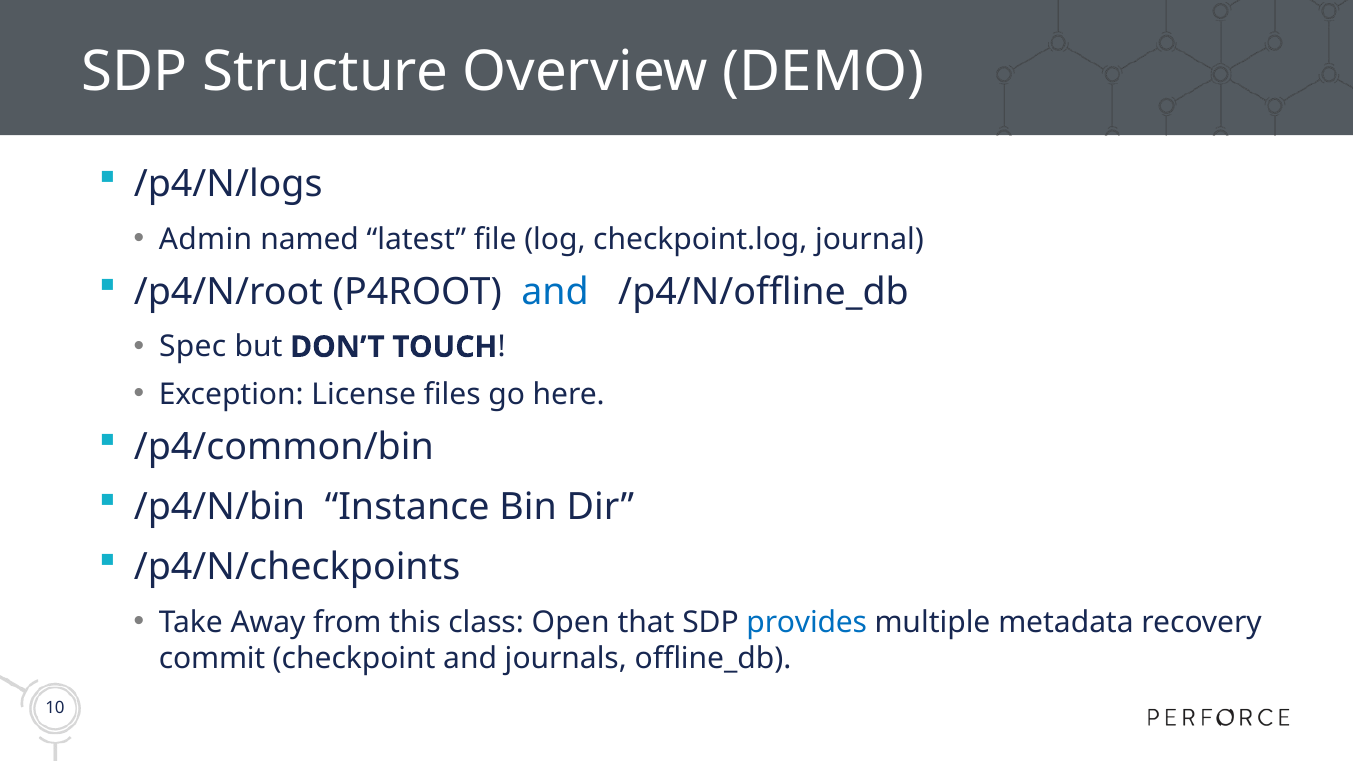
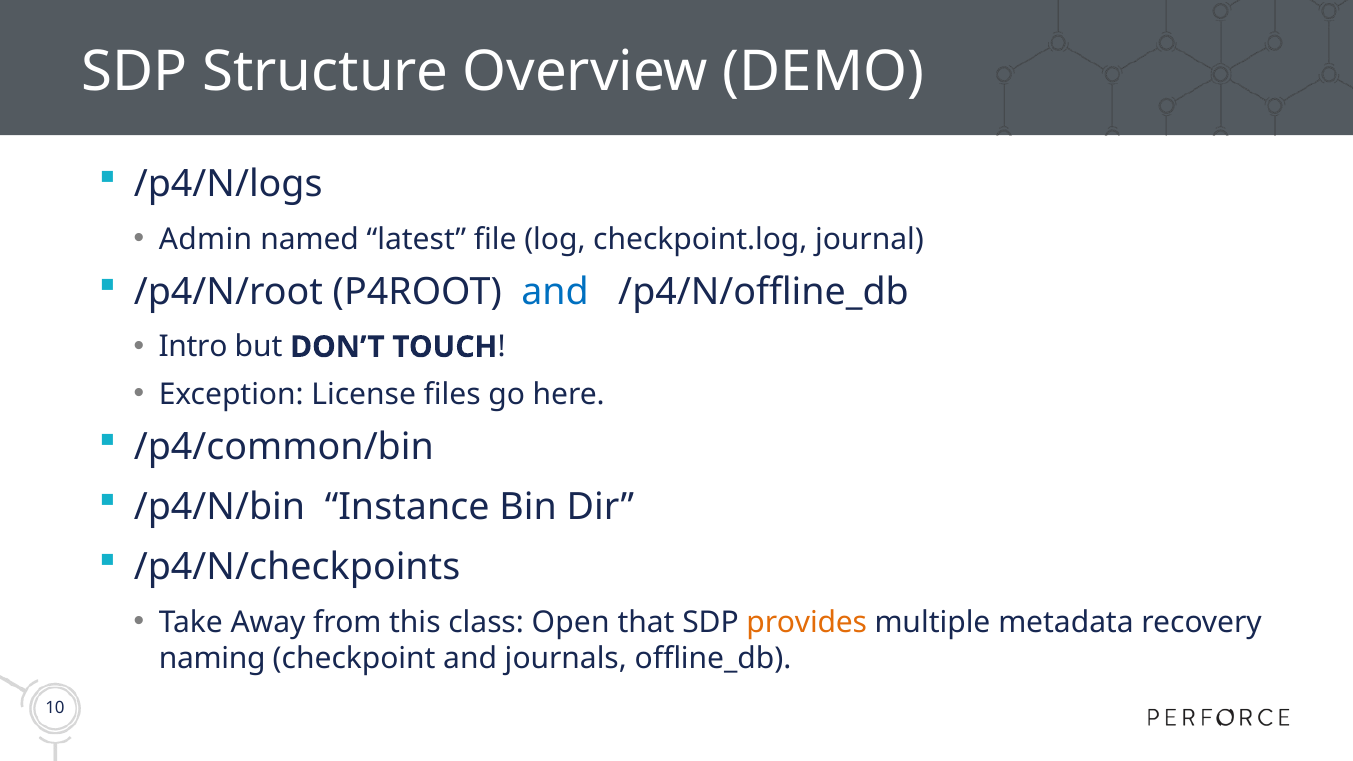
Spec: Spec -> Intro (193, 347)
provides colour: blue -> orange (807, 622)
commit: commit -> naming (212, 658)
